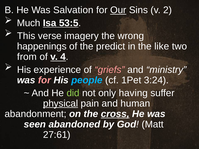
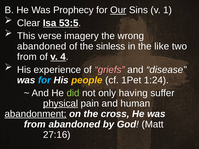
Salvation: Salvation -> Prophecy (73, 10)
2: 2 -> 1 (168, 10)
Much: Much -> Clear (29, 23)
happenings: happenings -> abandoned (42, 46)
predict: predict -> sinless (111, 46)
ministry: ministry -> disease (166, 70)
for colour: pink -> light blue (44, 80)
people colour: light blue -> yellow (87, 80)
3:24: 3:24 -> 1:24 (156, 80)
abandonment underline: none -> present (36, 114)
cross underline: present -> none (115, 114)
seen: seen -> from (35, 125)
27:61: 27:61 -> 27:16 (57, 135)
